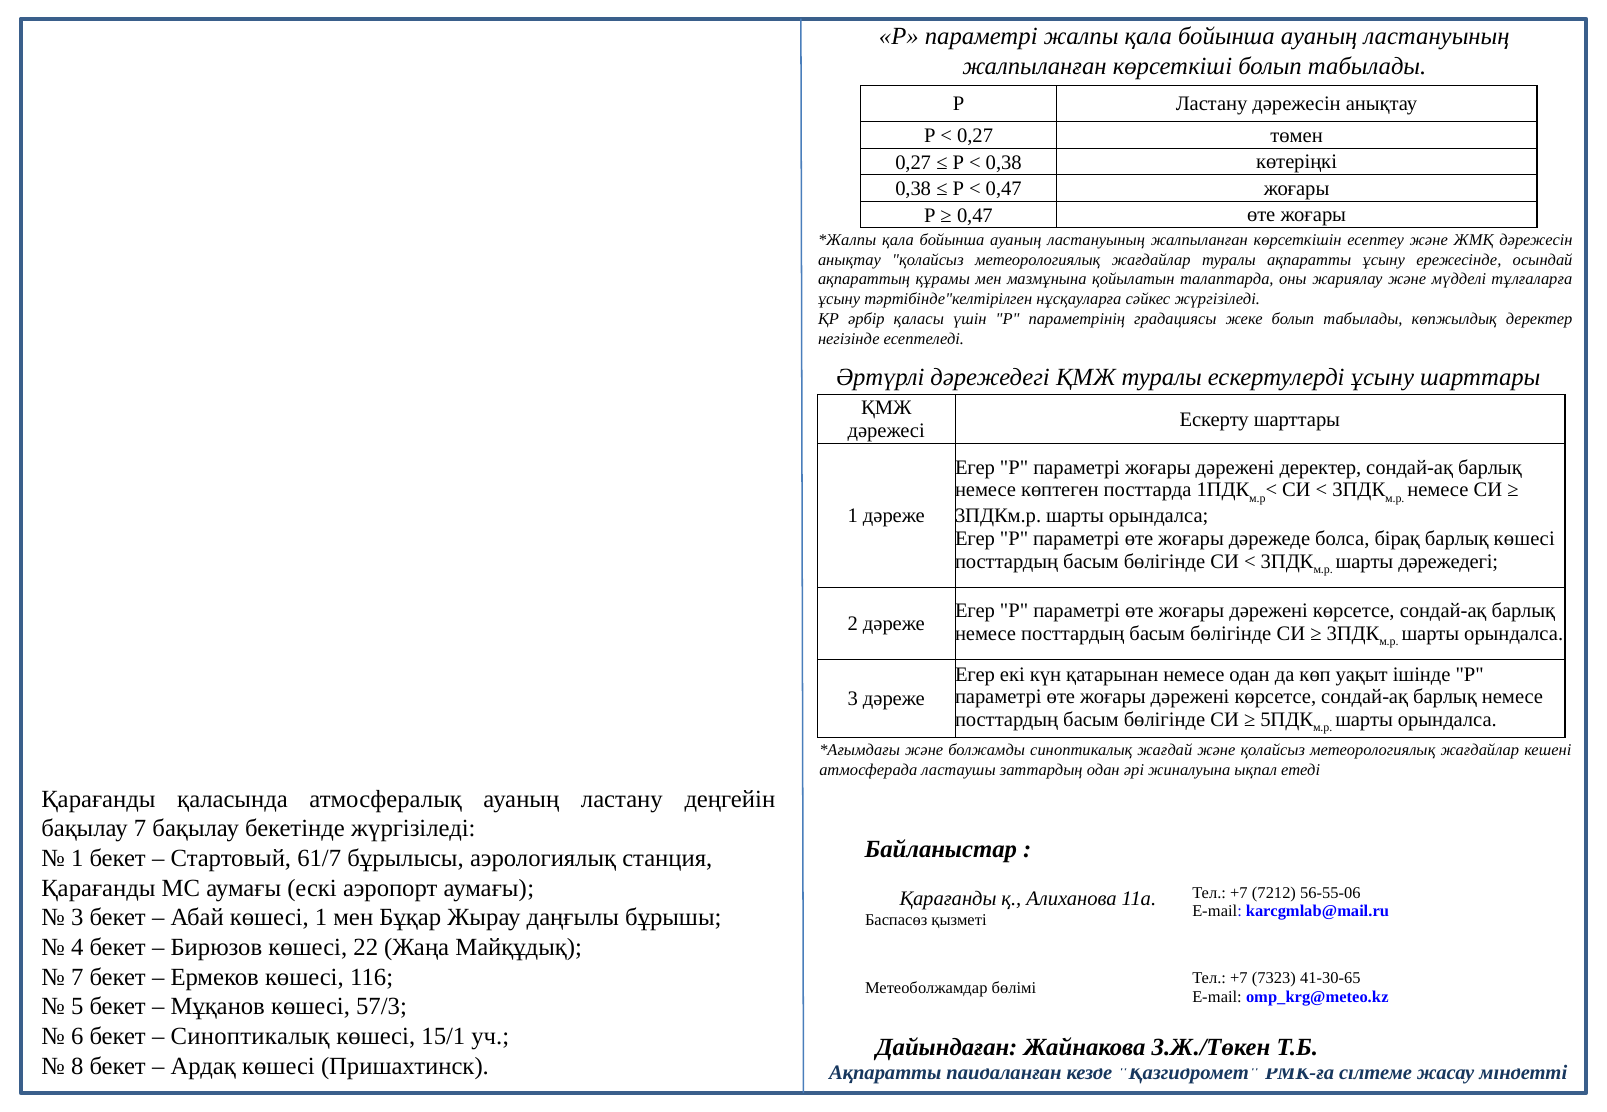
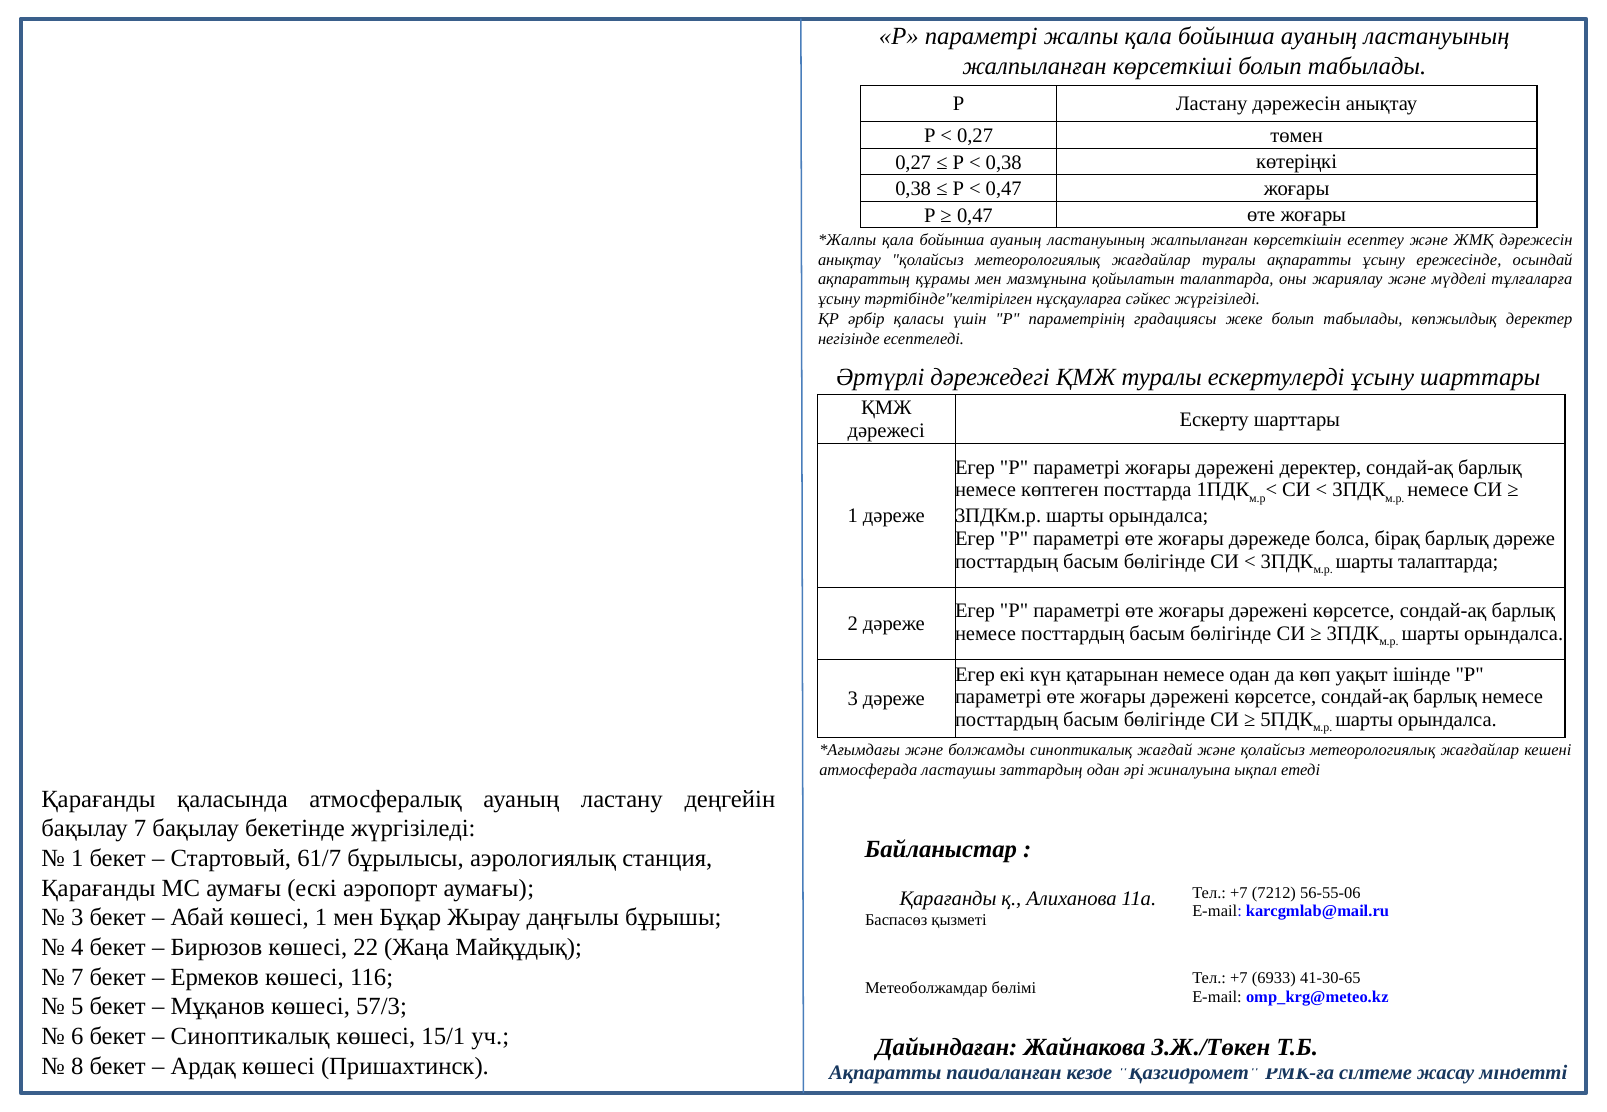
барлық көшесі: көшесі -> дәреже (1524, 539)
шарты дәрежедегі: дәрежедегі -> талаптарда (1448, 562)
7323: 7323 -> 6933 (1274, 979)
